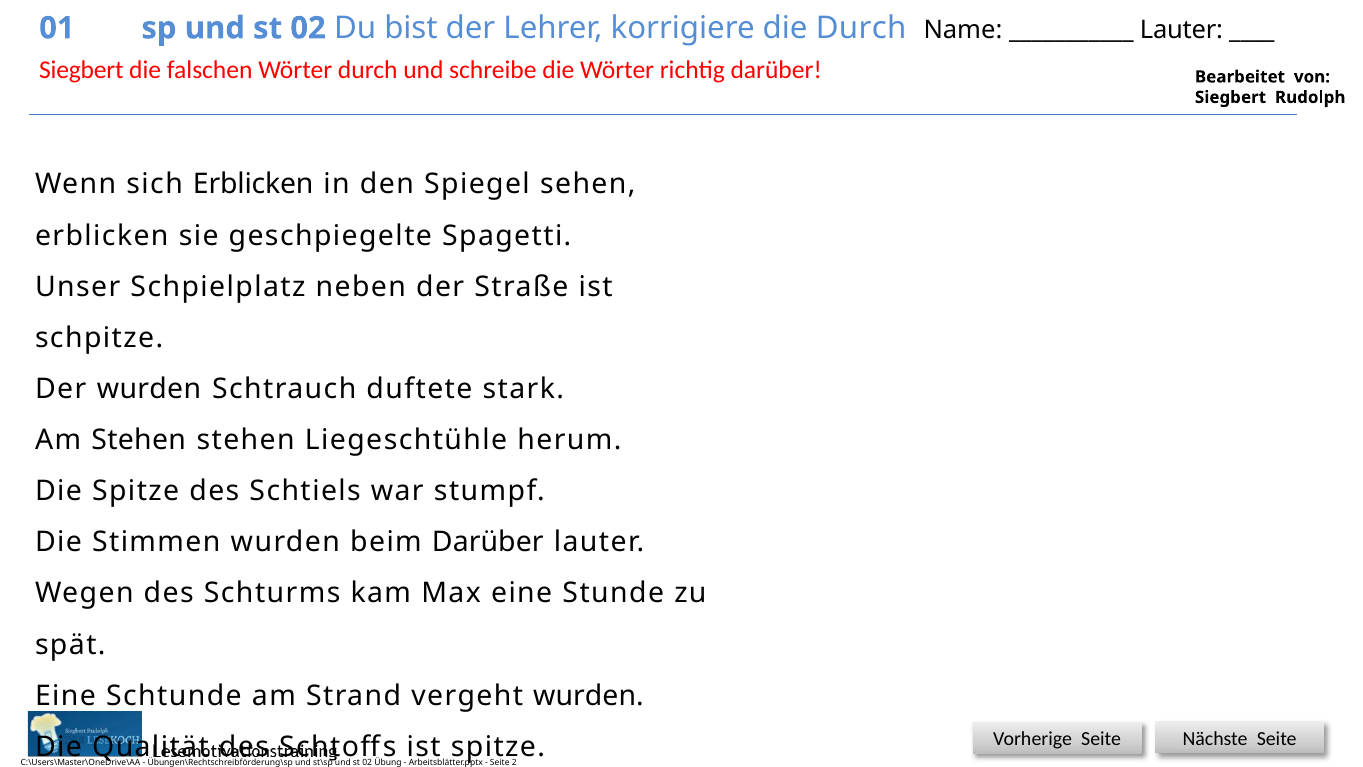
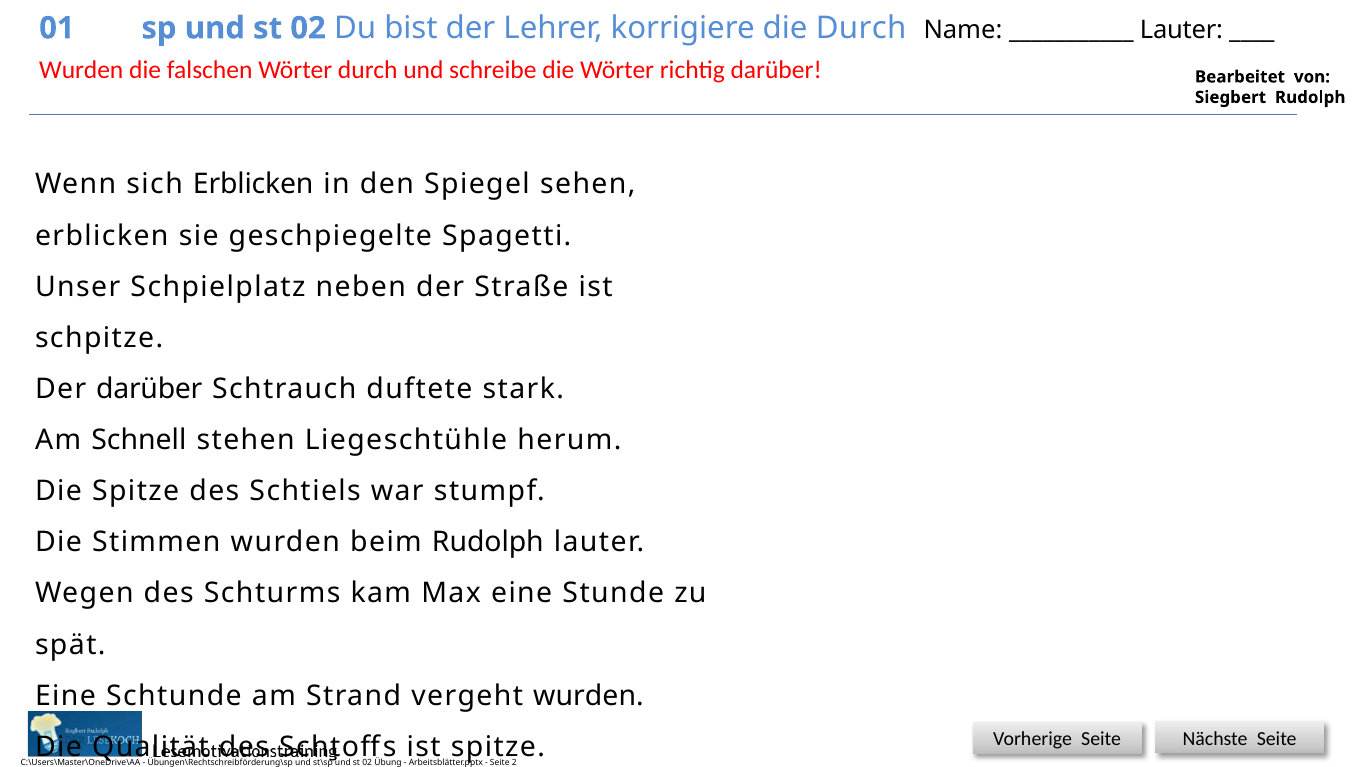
Siegbert: Siegbert -> Wurden (81, 70)
Der wurden: wurden -> darüber (149, 389)
Am Stehen: Stehen -> Schnell (139, 440)
beim Darüber: Darüber -> Rudolph (488, 542)
